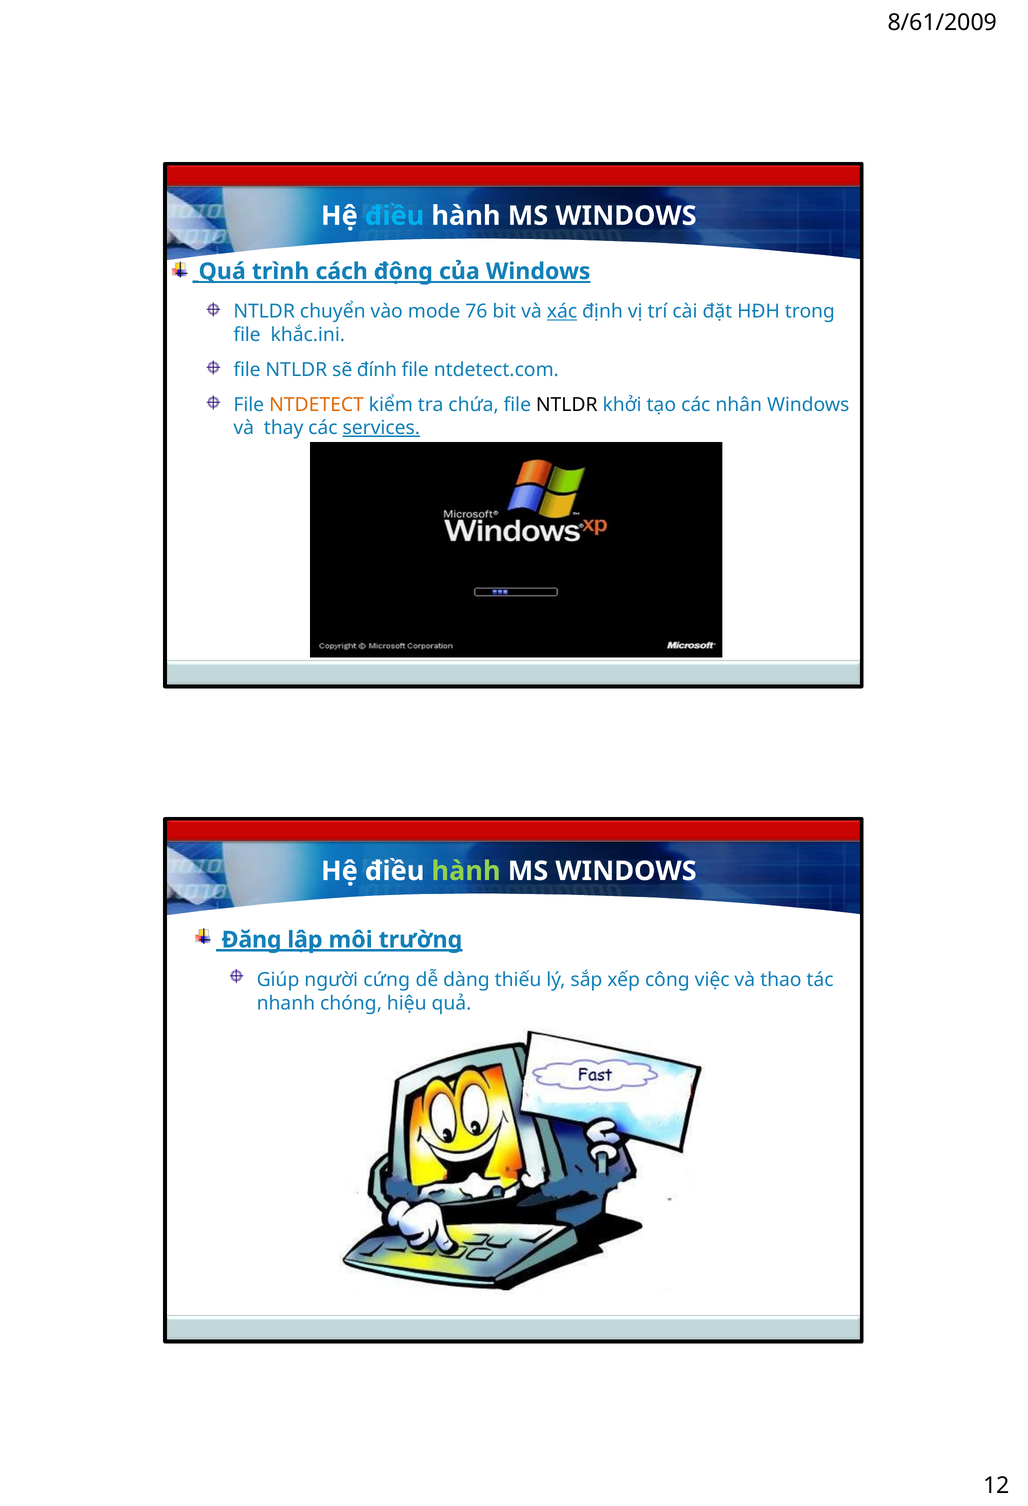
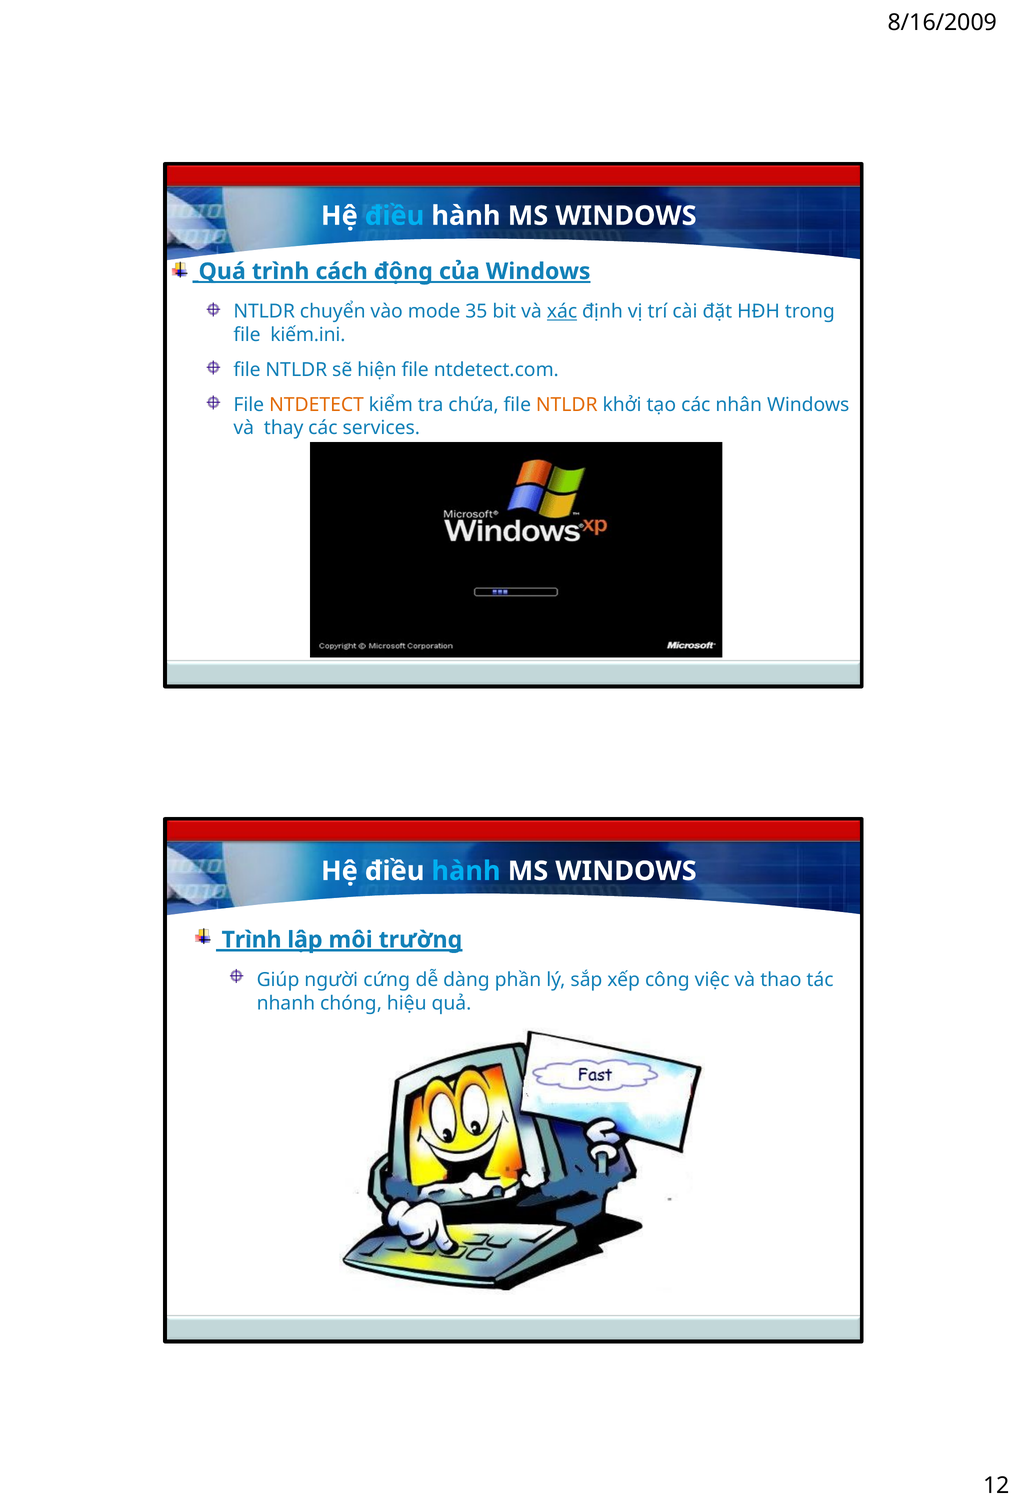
8/61/2009: 8/61/2009 -> 8/16/2009 (942, 22)
76: 76 -> 35 (476, 311)
khắc.ini: khắc.ini -> kiếm.ini (308, 335)
đính: đính -> hiện (377, 370)
NTLDR colour: black -> orange (567, 404)
services underline: present -> none (381, 428)
hành colour: light green -> light blue (466, 871)
Đăng: Đăng -> Trình (252, 939)
thiếu: thiếu -> phần (518, 979)
